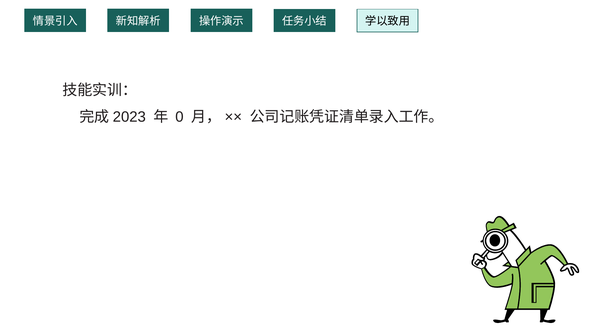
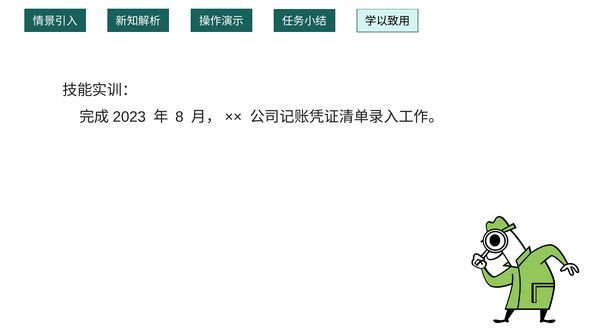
0: 0 -> 8 (179, 117)
